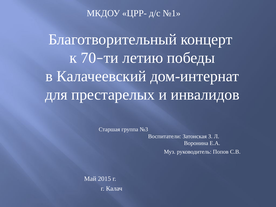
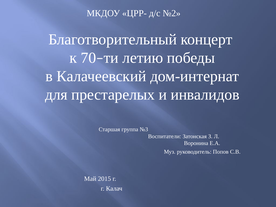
№1: №1 -> №2 (172, 13)
